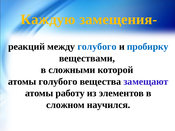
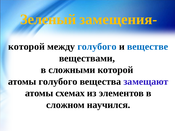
Каждую: Каждую -> Зеленый (48, 19)
реакций: реакций -> которой (27, 47)
пробирку: пробирку -> веществе (148, 47)
работу: работу -> схемах (70, 93)
